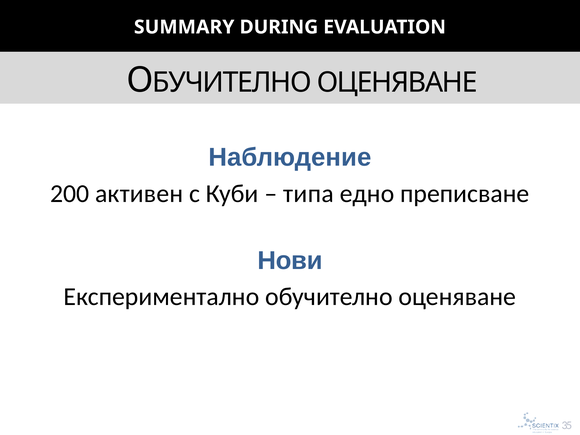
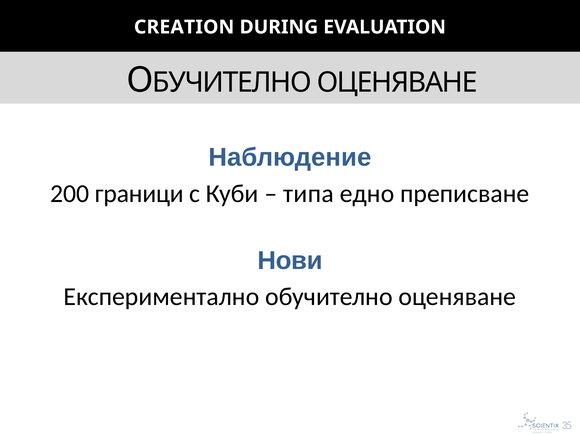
SUMMARY: SUMMARY -> CREATION (184, 27)
активен: активен -> граници (139, 194)
